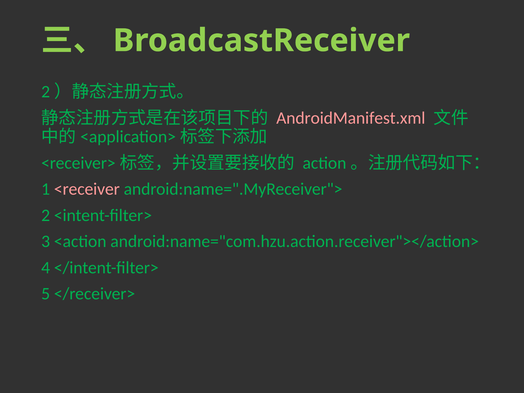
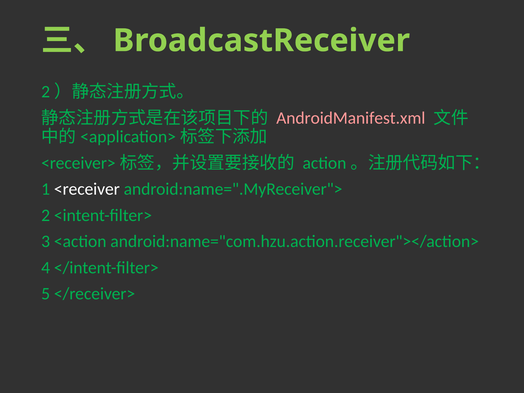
<receiver colour: pink -> white (87, 189)
